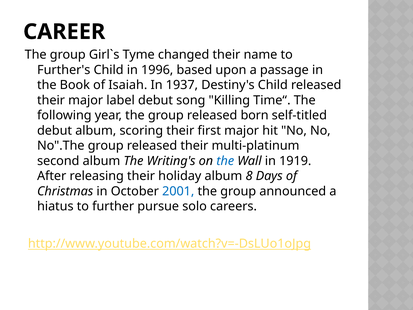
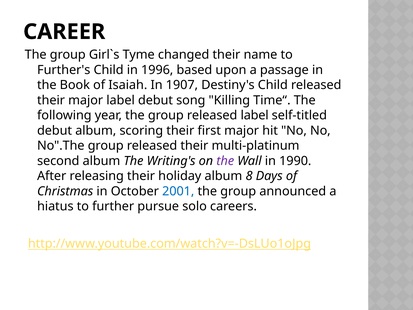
1937: 1937 -> 1907 (182, 85)
released born: born -> label (255, 115)
the colour: blue -> purple (225, 161)
1919: 1919 -> 1990 (295, 161)
